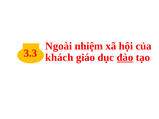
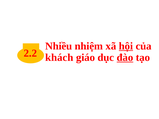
Ngoài: Ngoài -> Nhiều (59, 46)
hội underline: none -> present (126, 46)
3.3: 3.3 -> 2.2 (30, 53)
